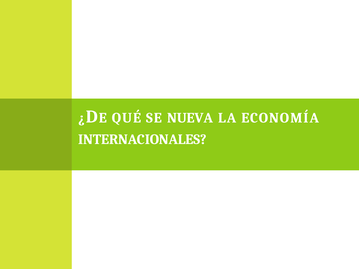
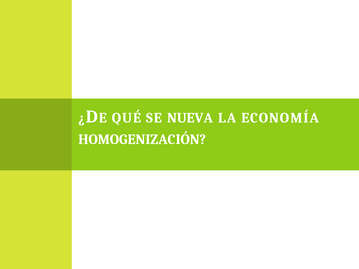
INTERNACIONALES: INTERNACIONALES -> HOMOGENIZACIÓN (142, 139)
